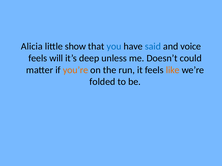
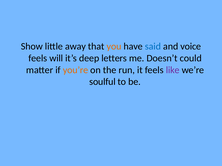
Alicia: Alicia -> Show (32, 46)
show: show -> away (75, 46)
you colour: blue -> orange (114, 46)
unless: unless -> letters (114, 58)
like colour: orange -> purple (173, 70)
folded: folded -> soulful (102, 82)
